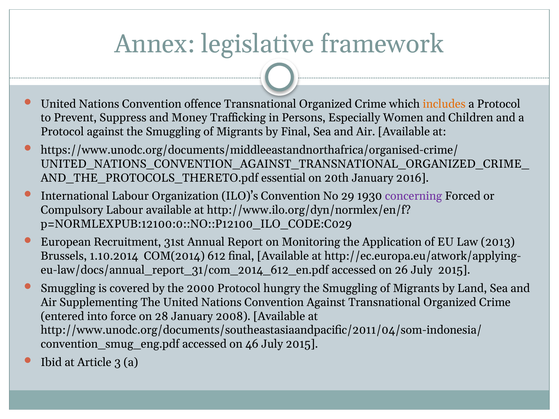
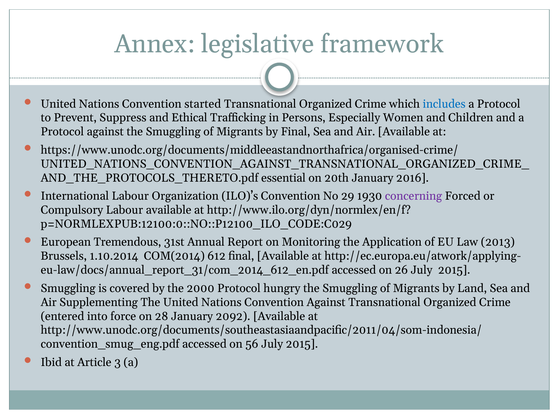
offence: offence -> started (203, 104)
includes colour: orange -> blue (444, 104)
Money: Money -> Ethical (189, 118)
Recruitment: Recruitment -> Tremendous (127, 242)
2008: 2008 -> 2092 (233, 316)
46: 46 -> 56 (252, 344)
